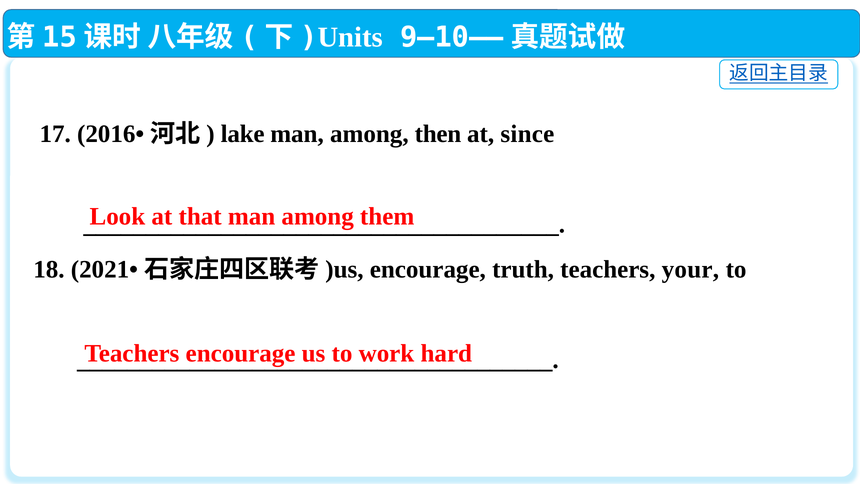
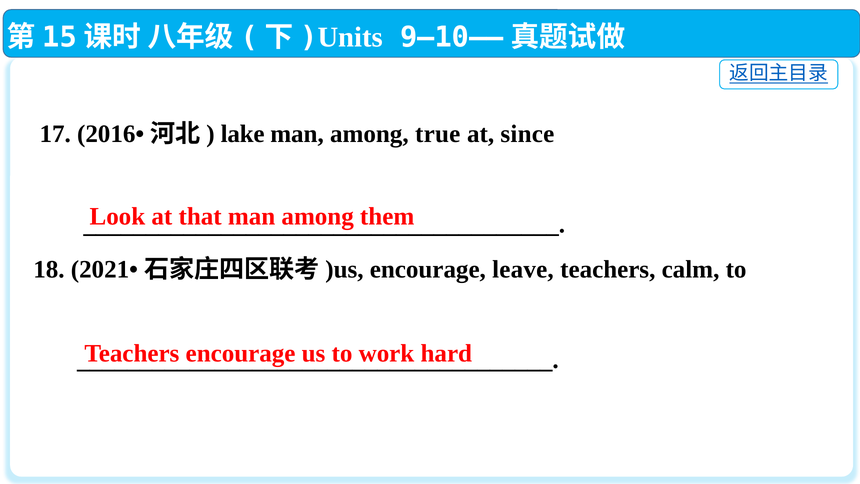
then: then -> true (438, 134)
truth: truth -> leave (523, 269)
your: your -> calm (691, 269)
